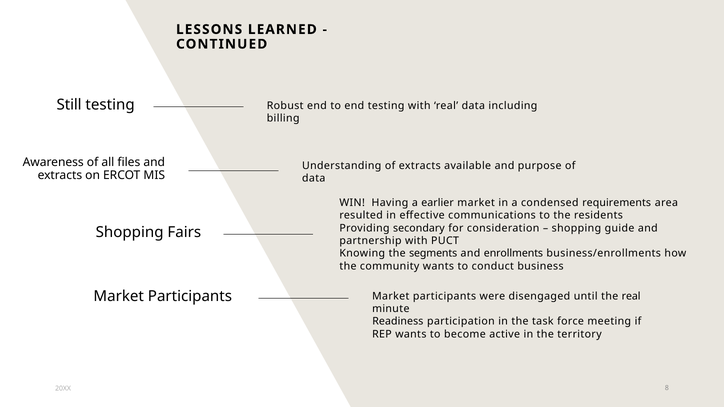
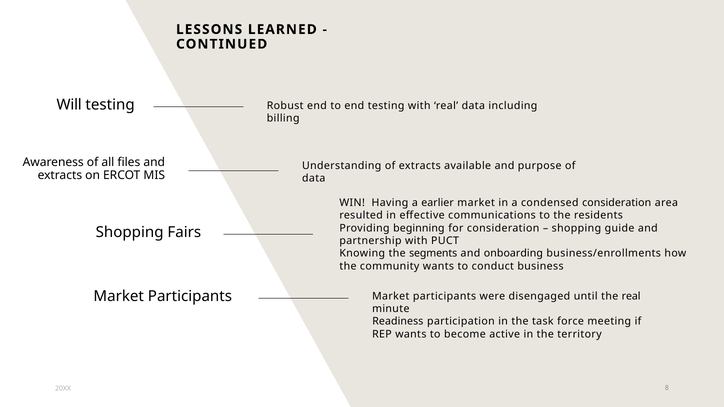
Still: Still -> Will (69, 105)
condensed requirements: requirements -> consideration (617, 203)
secondary: secondary -> beginning (419, 228)
enrollments: enrollments -> onboarding (513, 254)
